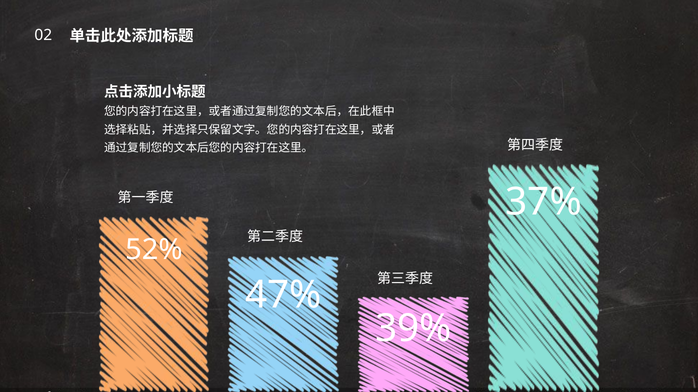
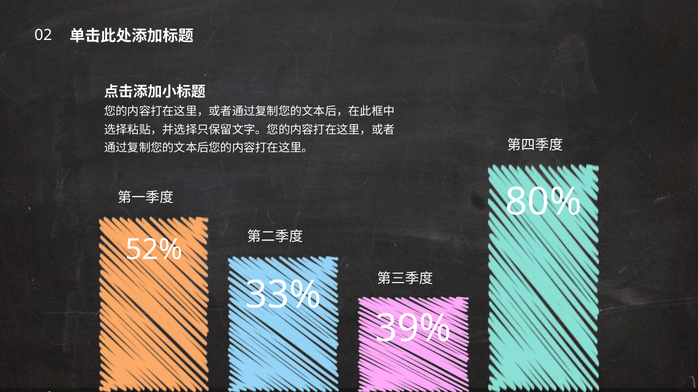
37%: 37% -> 80% (543, 202)
47%: 47% -> 33% (283, 295)
